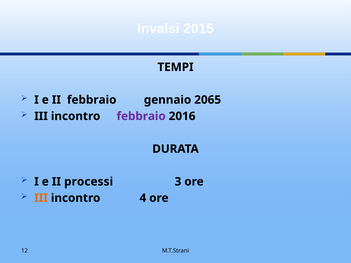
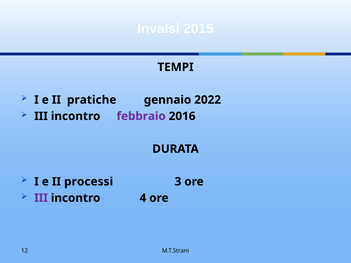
II febbraio: febbraio -> pratiche (92, 100)
2065: 2065 -> 2022 (208, 100)
III colour: orange -> purple (41, 198)
